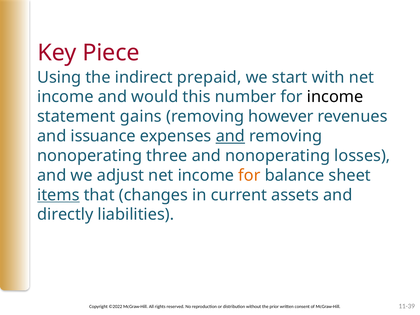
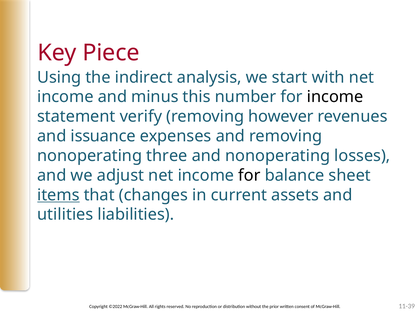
prepaid: prepaid -> analysis (209, 77)
would: would -> minus (155, 97)
gains: gains -> verify (141, 117)
and underline: present -> none (230, 136)
for colour: orange -> black (249, 175)
directly: directly -> utilities (65, 215)
